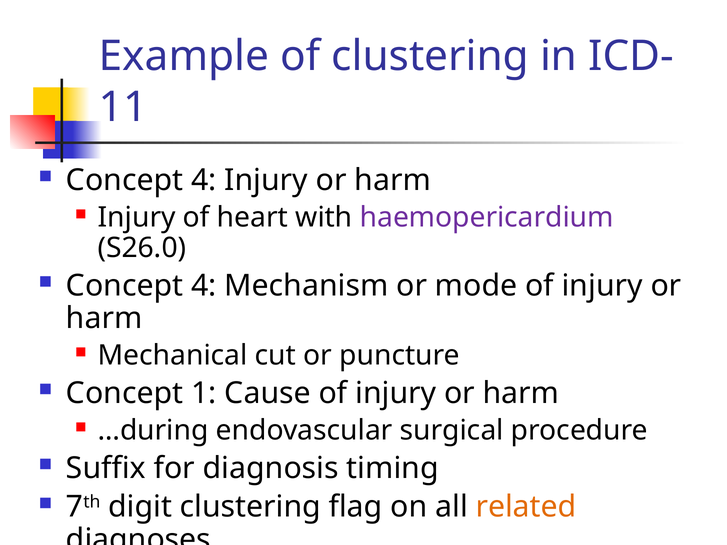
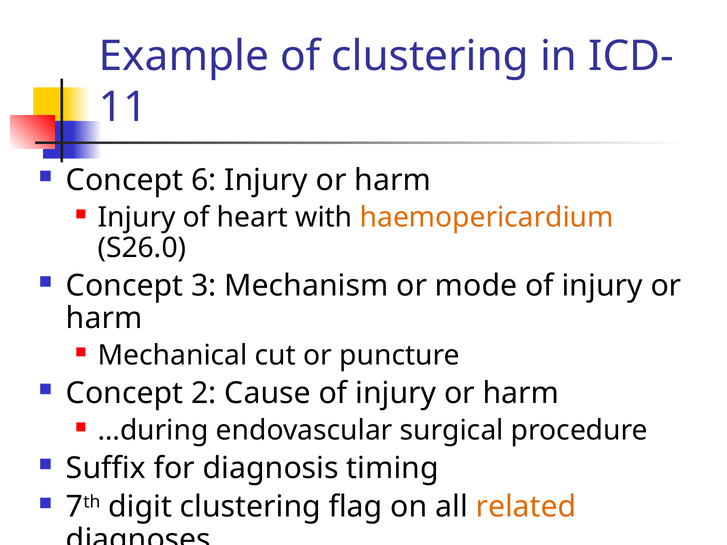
4: 4 -> 6 (204, 180)
haemopericardium colour: purple -> orange (487, 218)
4: 4 -> 3 (204, 286)
1: 1 -> 2 (204, 393)
